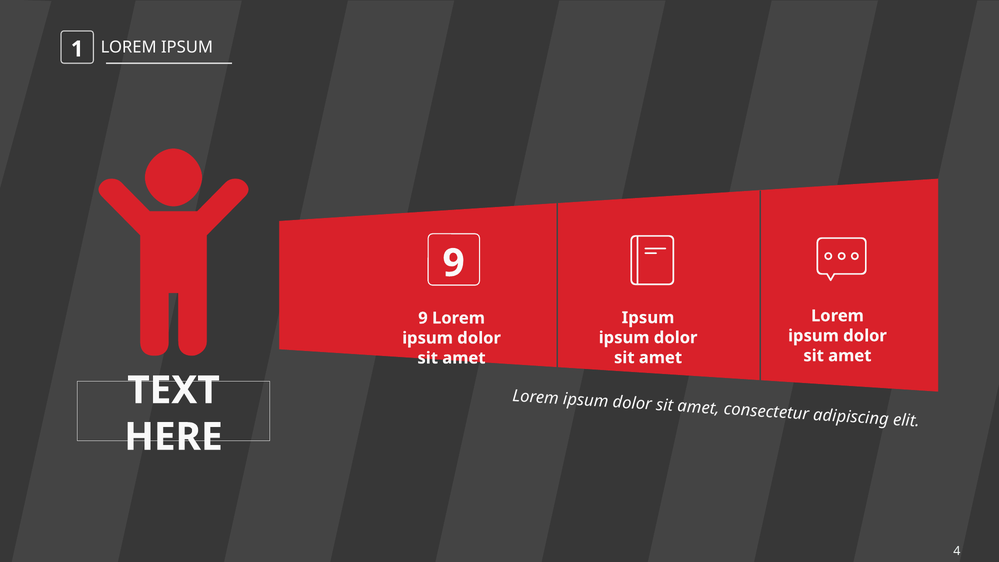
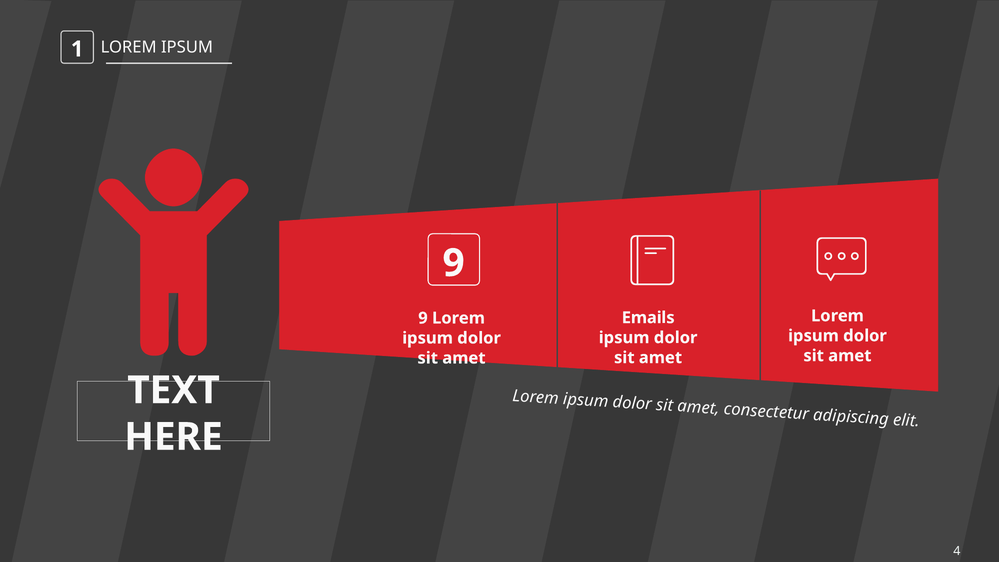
Ipsum: Ipsum -> Emails (648, 318)
